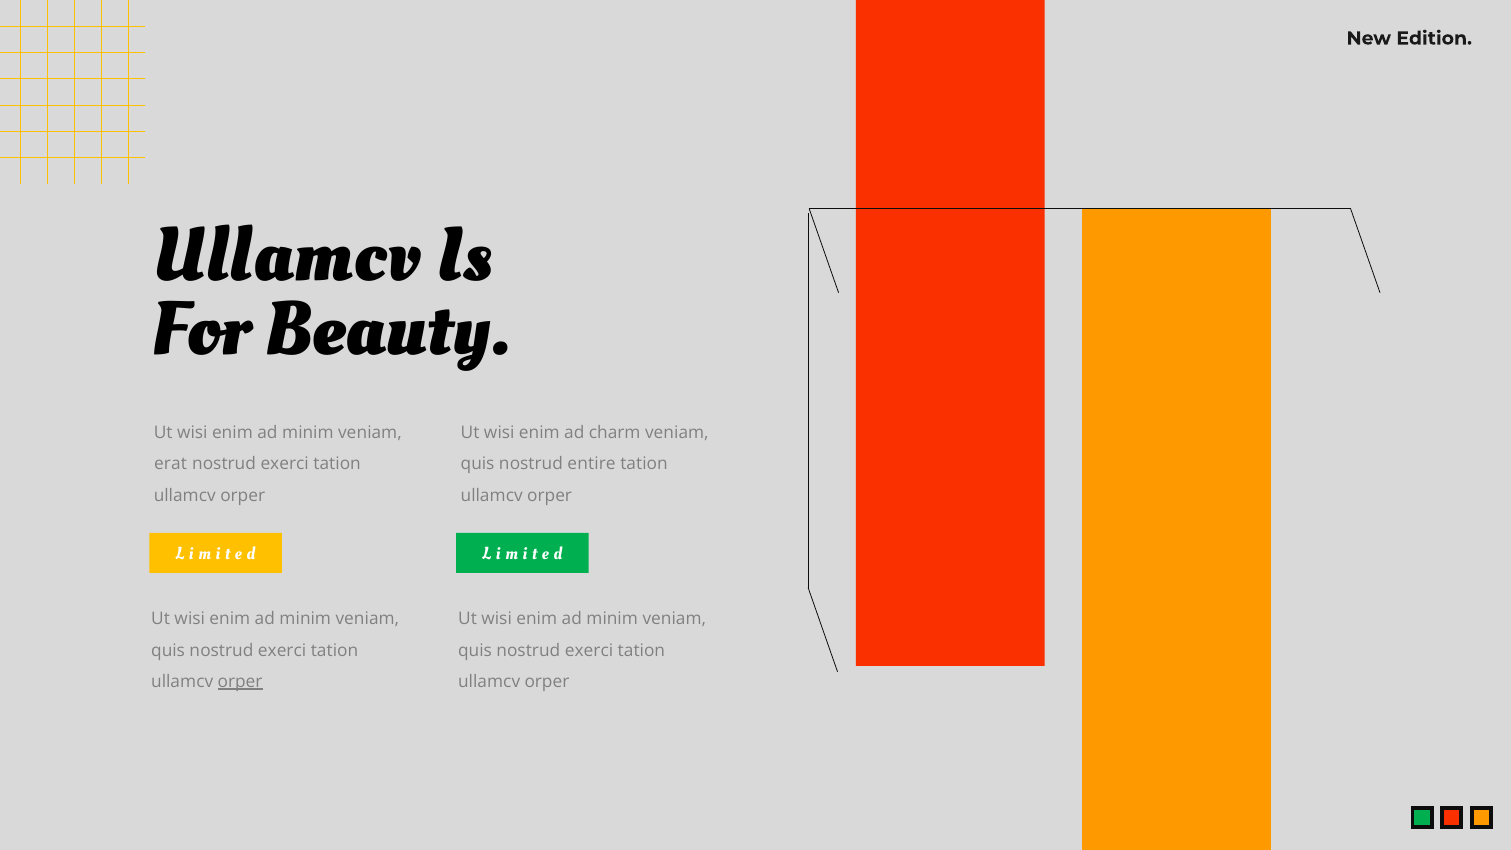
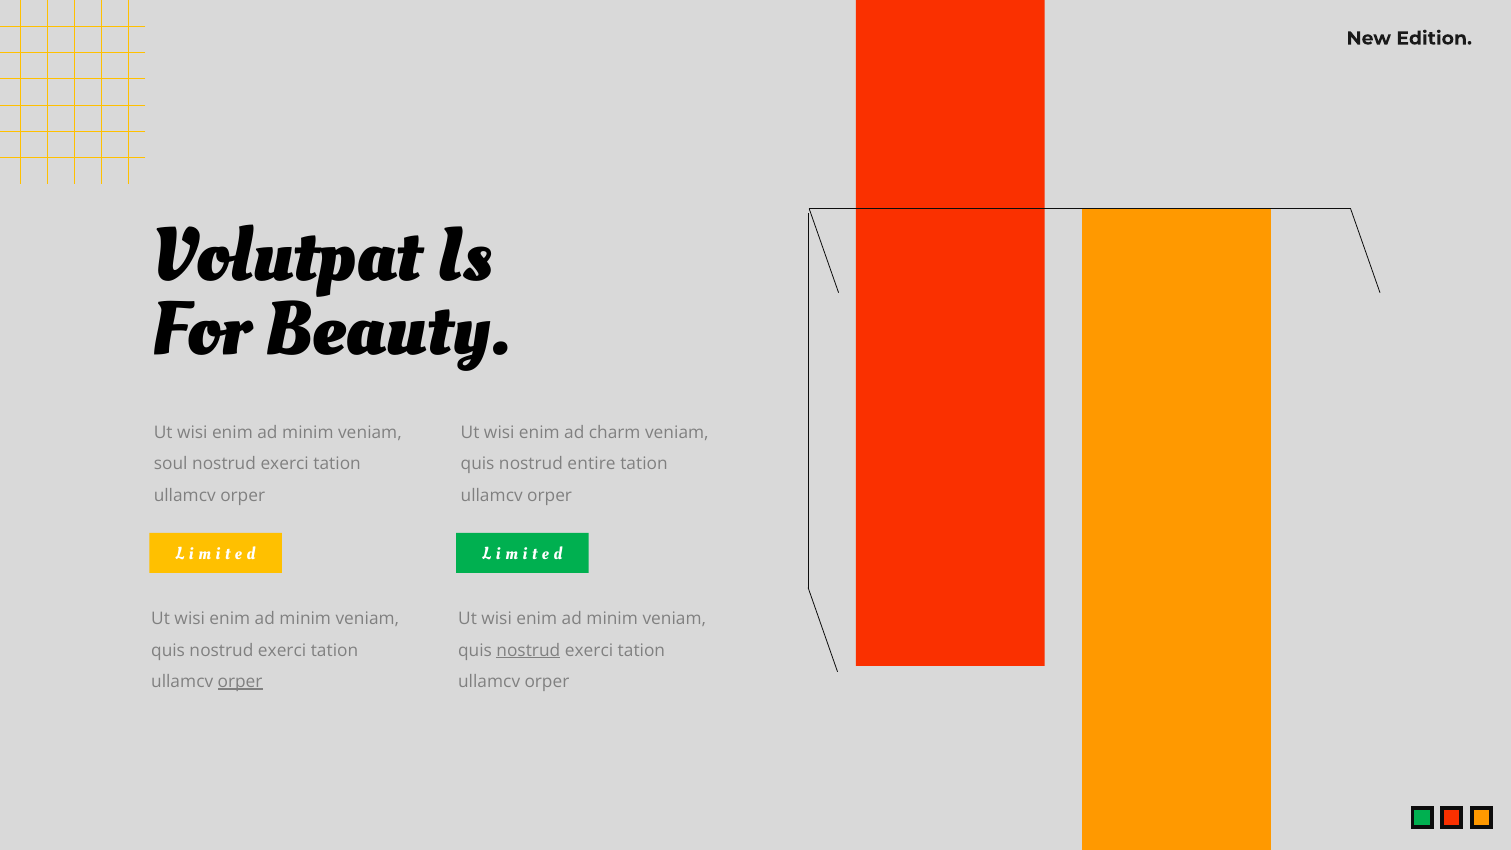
Ullamcv: Ullamcv -> Volutpat (287, 256)
erat: erat -> soul (171, 464)
nostrud underline: none -> present (528, 650)
